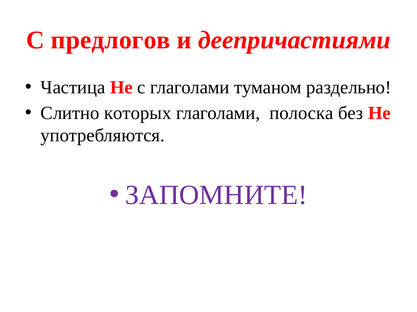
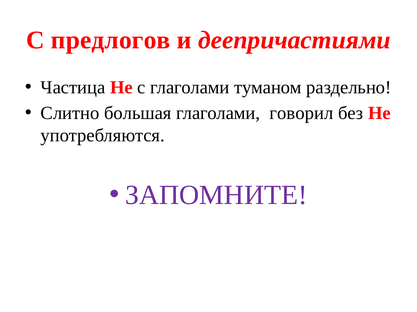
которых: которых -> большая (138, 113)
полоска: полоска -> говорил (301, 113)
